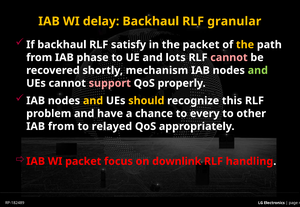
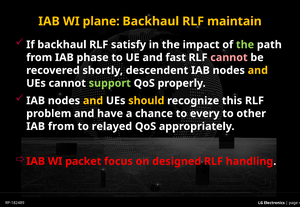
delay: delay -> plane (101, 21)
granular: granular -> maintain (234, 21)
the packet: packet -> impact (201, 45)
the colour: yellow -> light green (245, 45)
lots: lots -> fast (176, 58)
mechanism: mechanism -> descendent (157, 71)
and colour: light green -> yellow (258, 71)
support colour: pink -> light green (110, 83)
downlink: downlink -> designed (177, 162)
